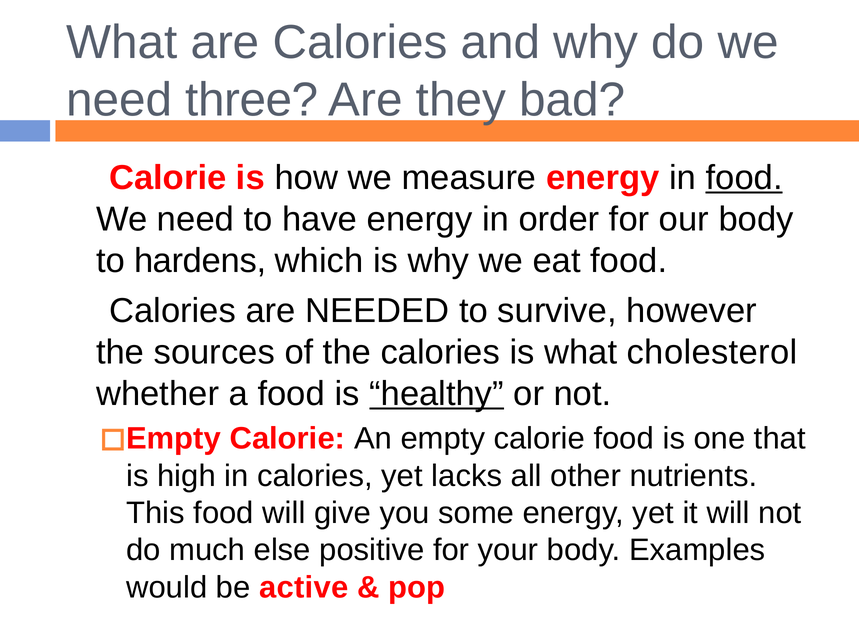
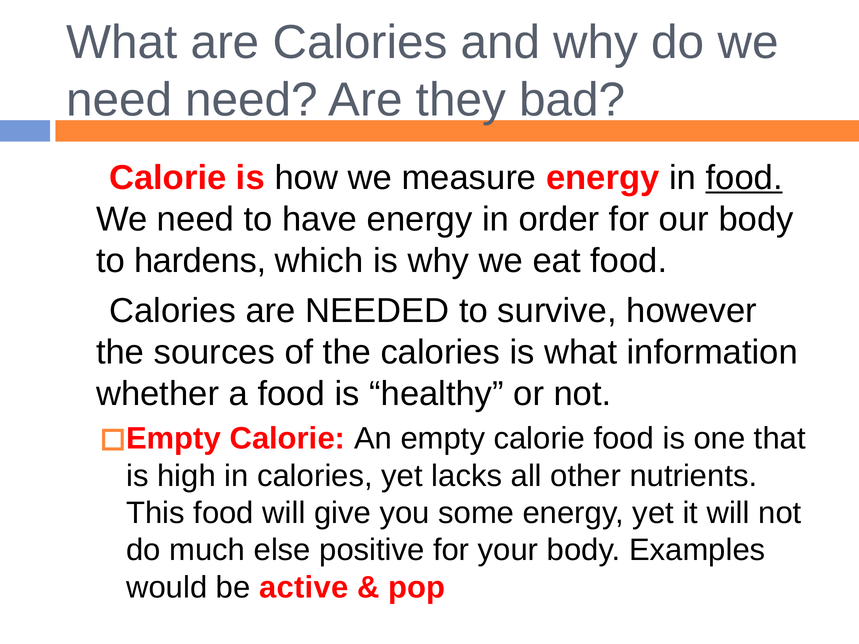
need three: three -> need (252, 100)
cholesterol: cholesterol -> information (712, 352)
healthy underline: present -> none (437, 394)
